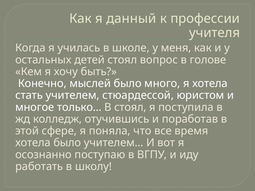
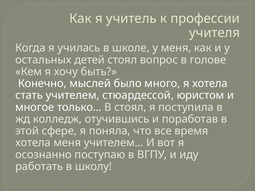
данный: данный -> учитель (131, 19)
хотела было: было -> меня (67, 143)
